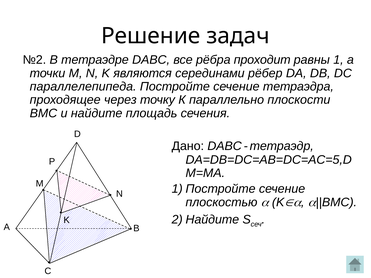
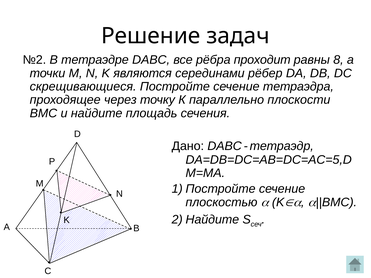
1: 1 -> 8 (338, 60)
параллелепипеда: параллелепипеда -> скрещивающиеся (83, 87)
